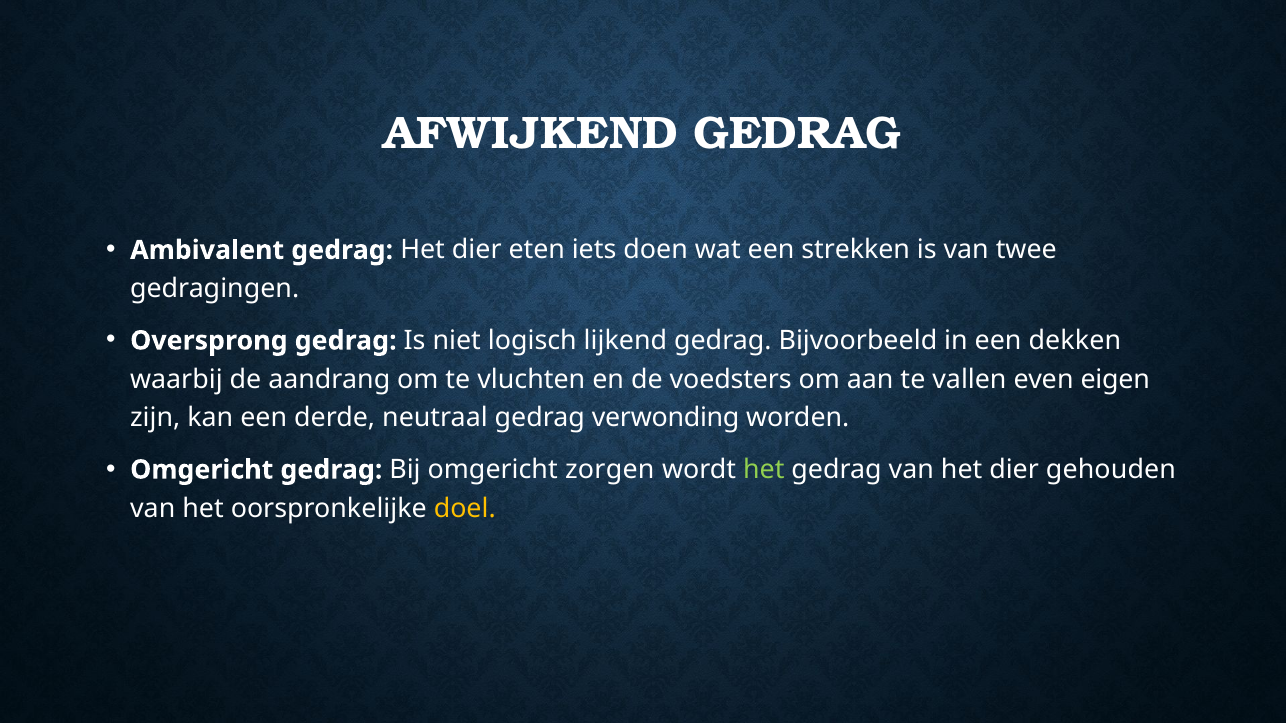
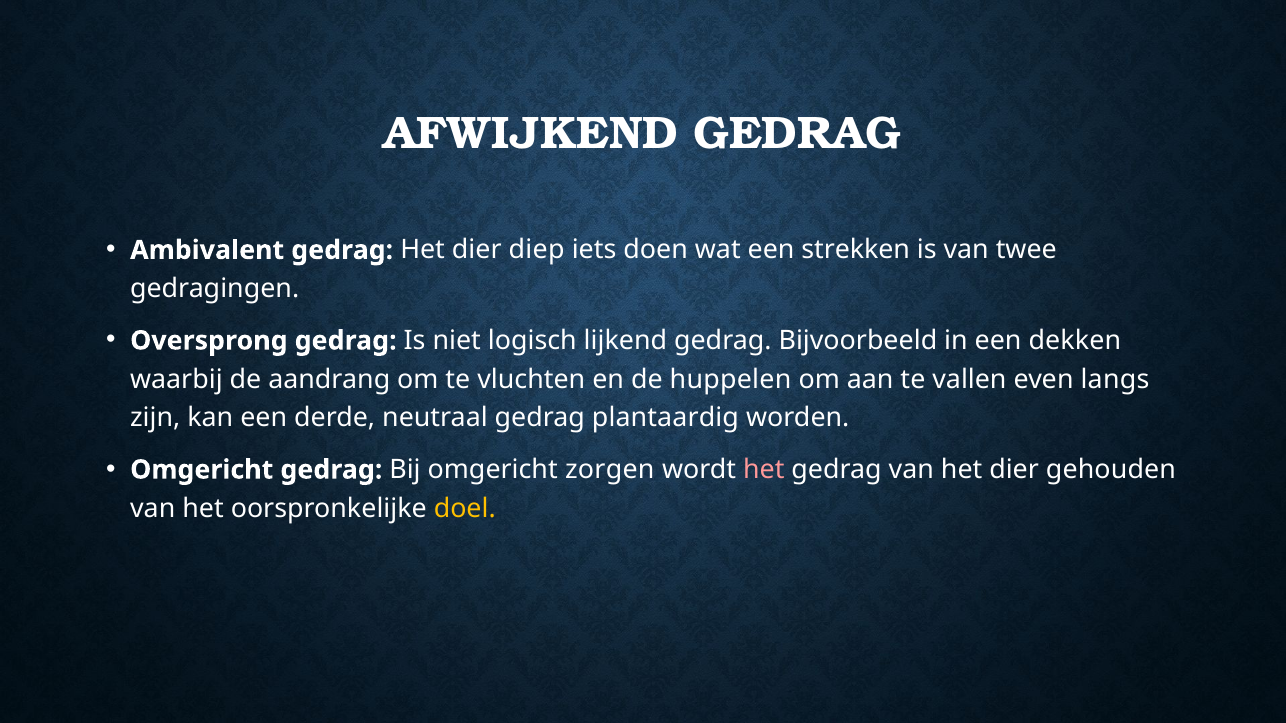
eten: eten -> diep (537, 250)
voedsters: voedsters -> huppelen (731, 379)
eigen: eigen -> langs (1115, 379)
verwonding: verwonding -> plantaardig (665, 418)
het colour: light green -> pink (764, 470)
